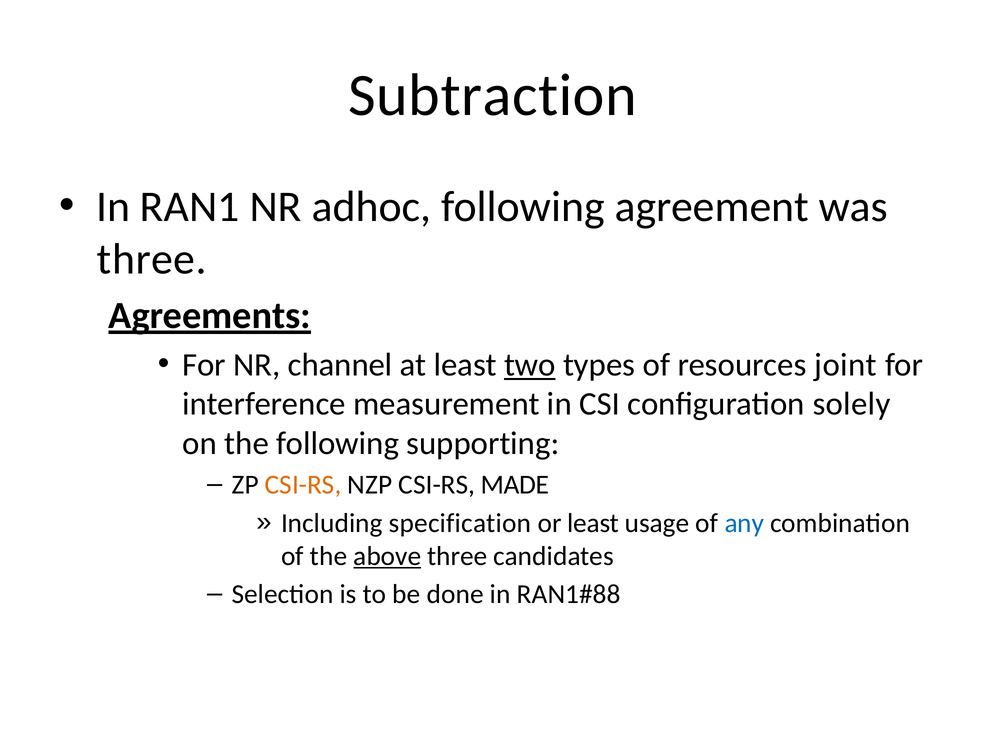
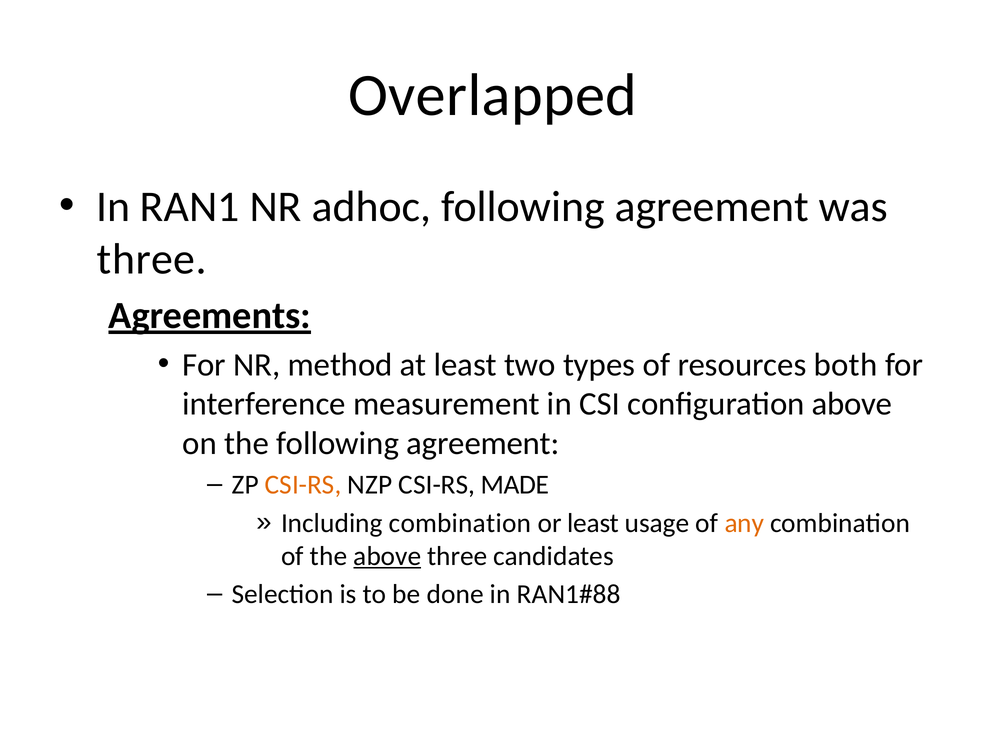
Subtraction: Subtraction -> Overlapped (493, 95)
channel: channel -> method (340, 365)
two underline: present -> none (530, 365)
joint: joint -> both (846, 365)
configuration solely: solely -> above (852, 404)
the following supporting: supporting -> agreement (483, 444)
Including specification: specification -> combination (460, 524)
any colour: blue -> orange (744, 524)
